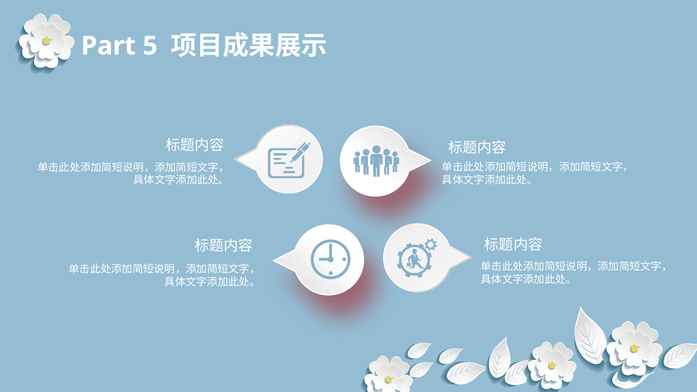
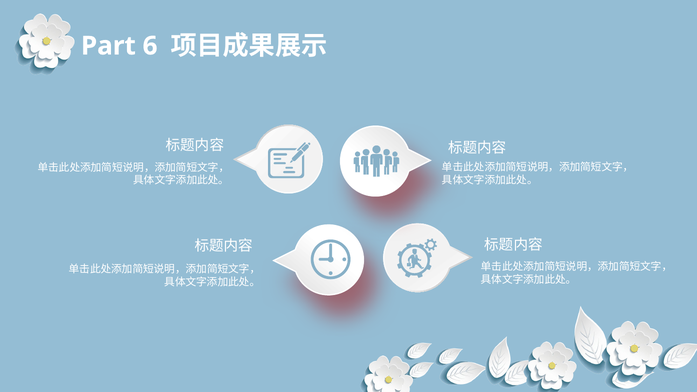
5: 5 -> 6 (150, 46)
